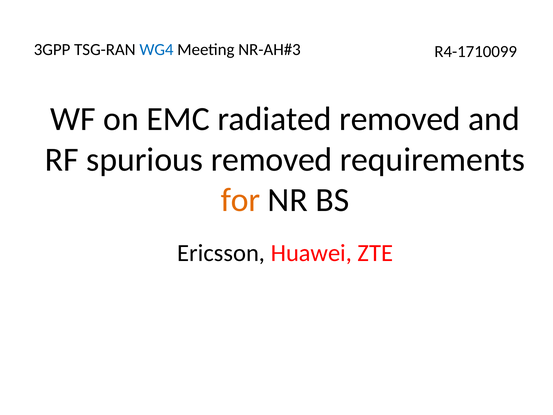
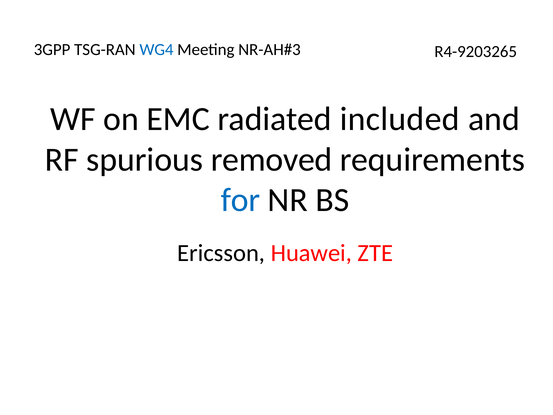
R4-1710099: R4-1710099 -> R4-9203265 (476, 52)
radiated removed: removed -> included (400, 119)
for colour: orange -> blue (241, 200)
